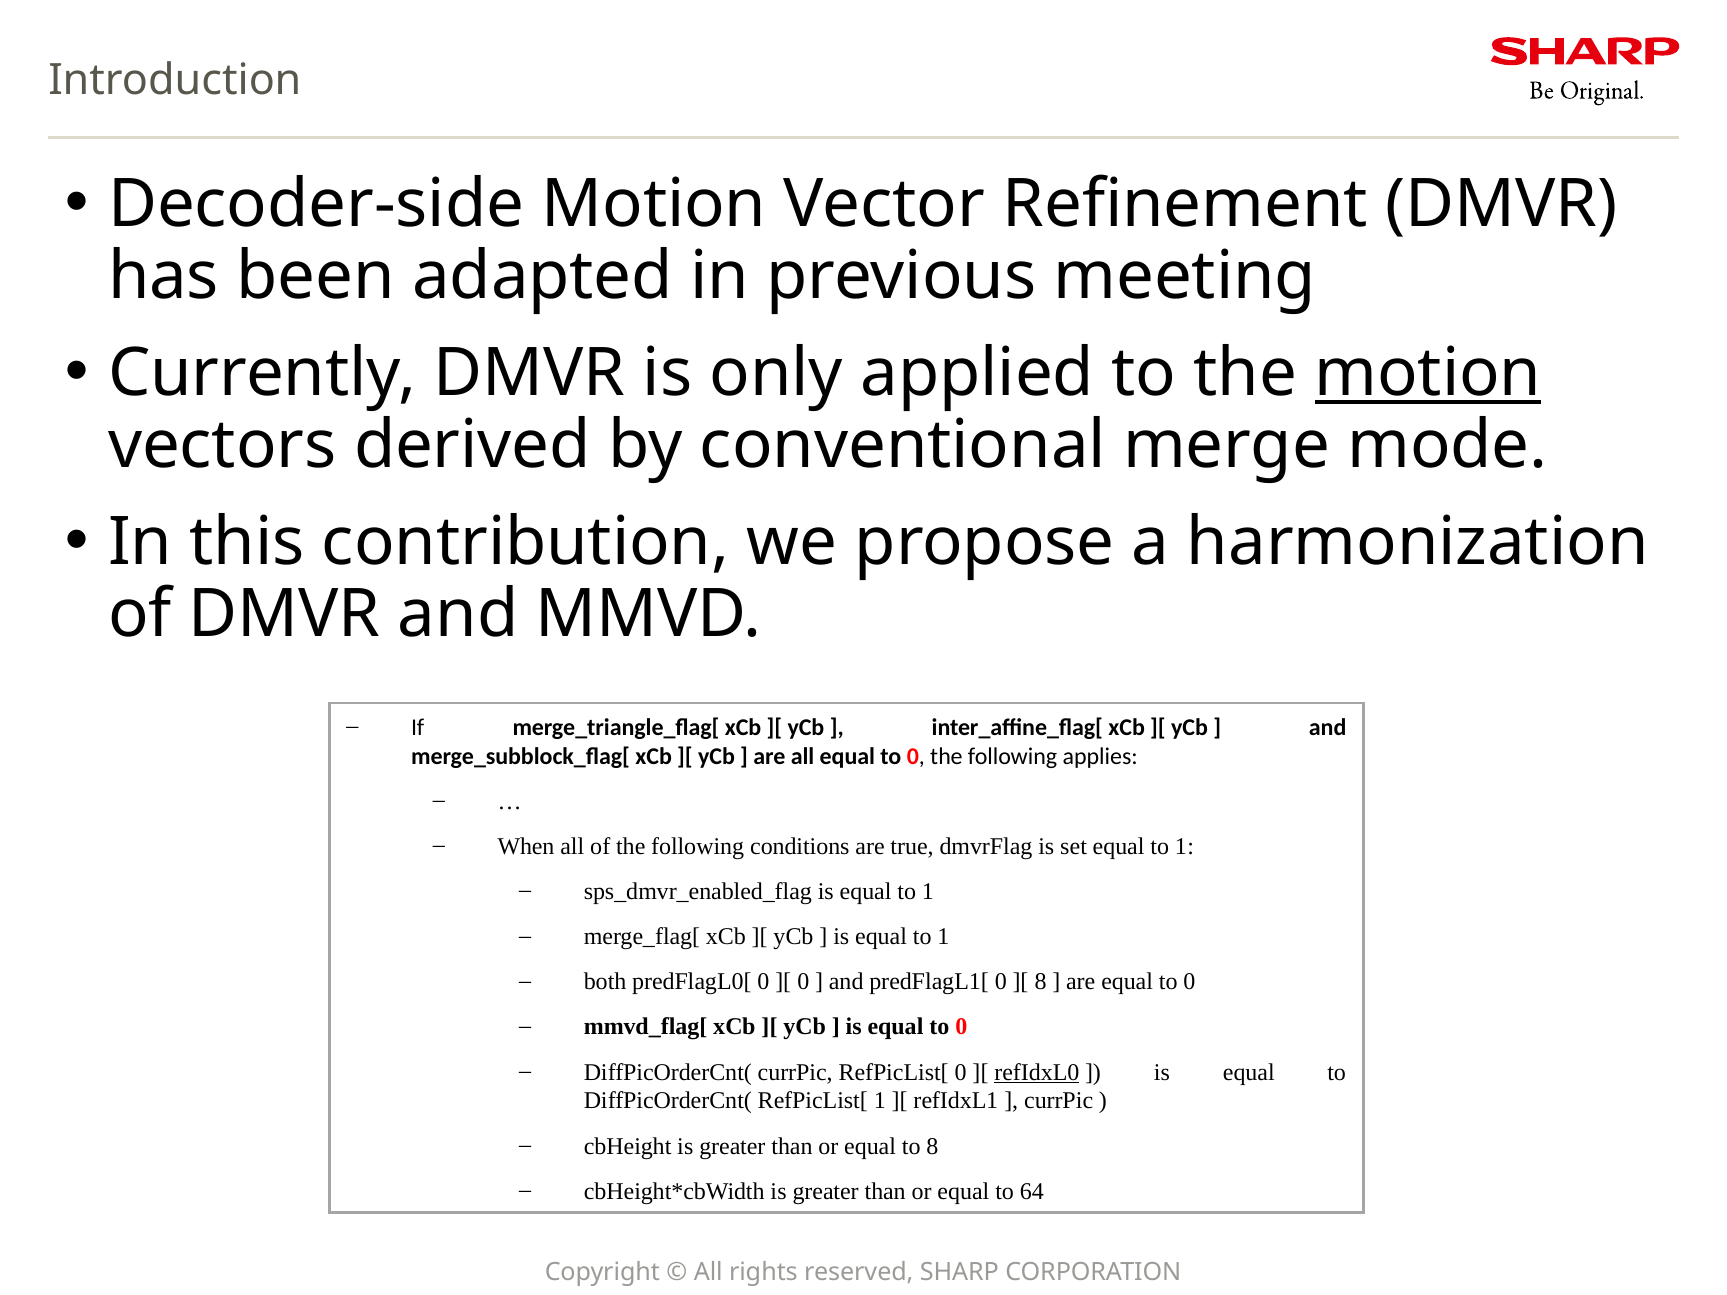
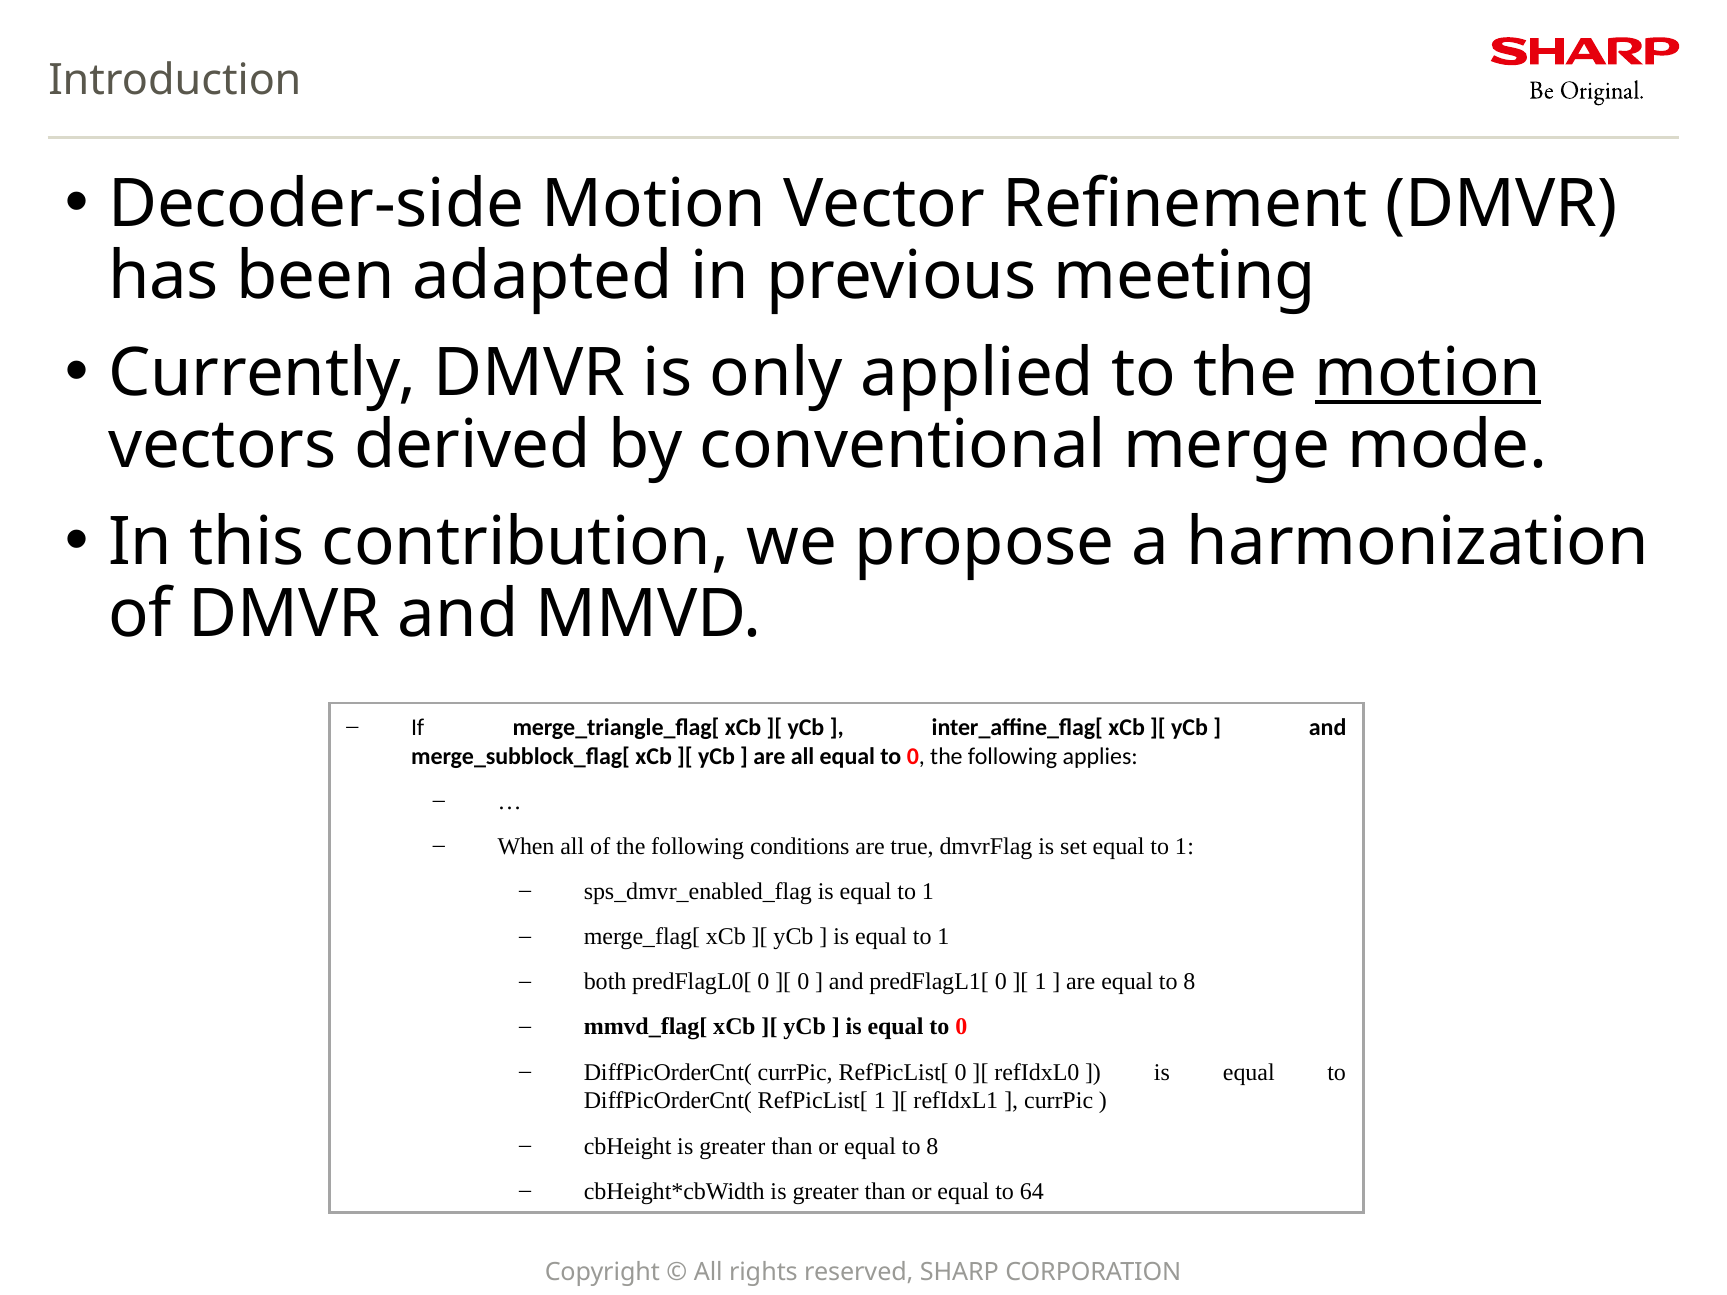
8: 8 -> 1 (1041, 982)
are equal to 0: 0 -> 8 (1189, 982)
refIdxL0 underline: present -> none (1037, 1072)
